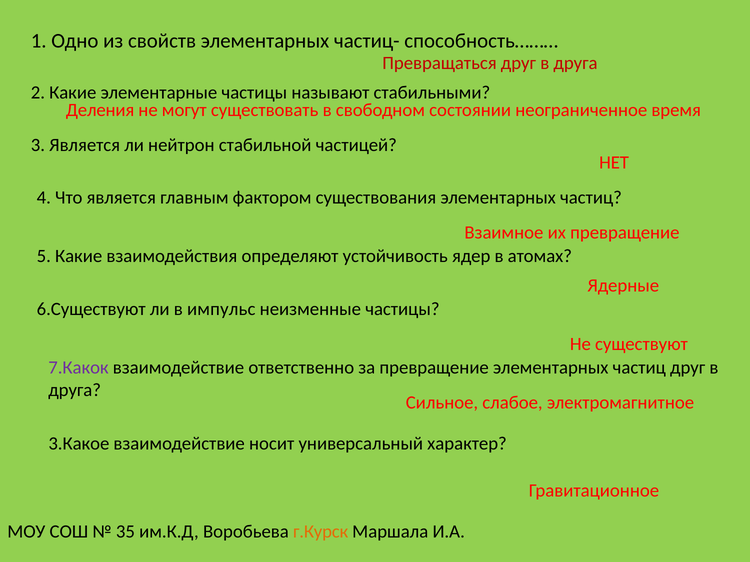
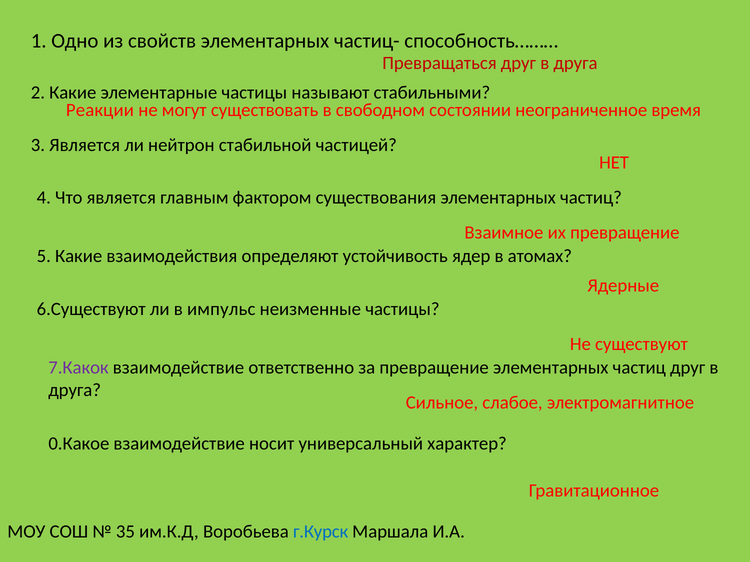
Деления: Деления -> Реакции (100, 110)
3.Какое: 3.Какое -> 0.Какое (79, 444)
г.Курск colour: orange -> blue (321, 532)
